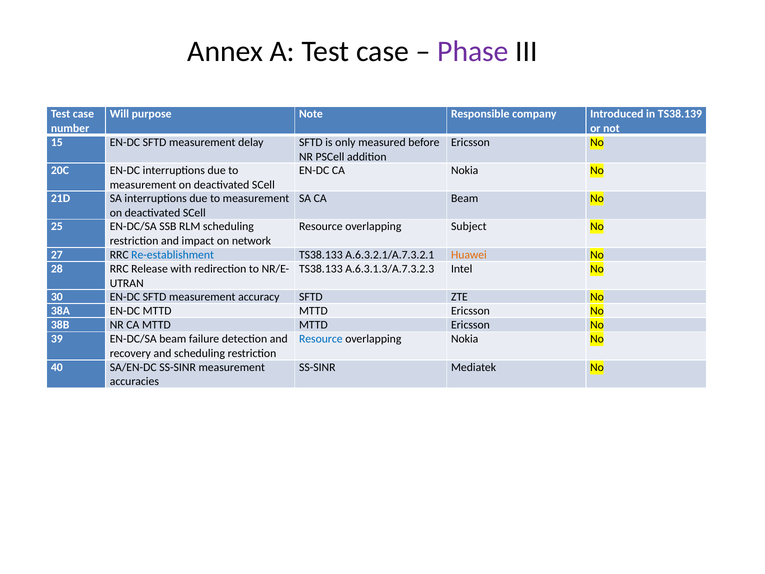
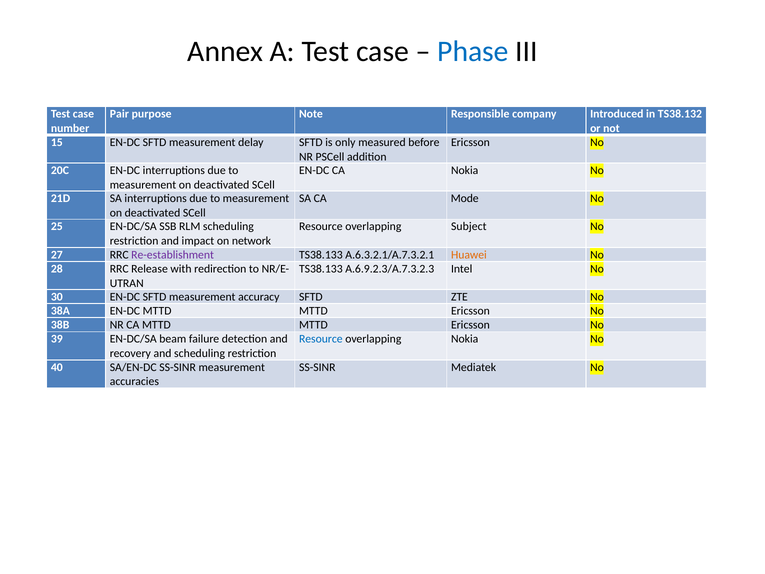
Phase colour: purple -> blue (473, 52)
Will: Will -> Pair (119, 114)
TS38.139: TS38.139 -> TS38.132 (680, 114)
CA Beam: Beam -> Mode (465, 198)
Re-establishment colour: blue -> purple (173, 255)
A.6.3.1.3/A.7.3.2.3: A.6.3.1.3/A.7.3.2.3 -> A.6.9.2.3/A.7.3.2.3 (390, 269)
